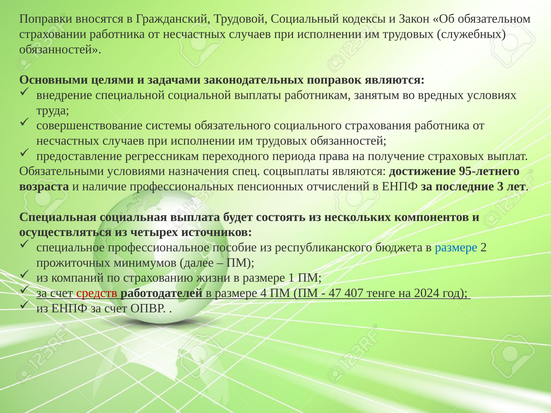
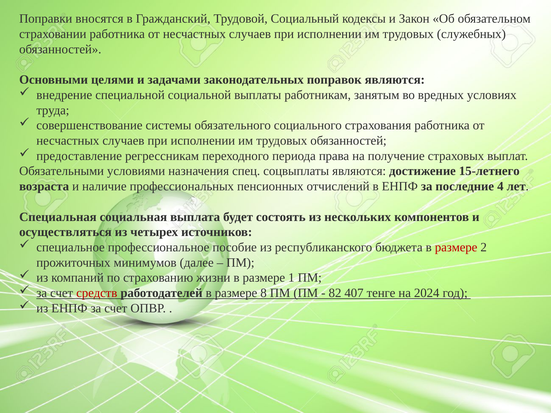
95-летнего: 95-летнего -> 15-летнего (489, 171)
3: 3 -> 4 (500, 186)
размере colour: blue -> red (456, 247)
4: 4 -> 8 (264, 293)
47: 47 -> 82 (335, 293)
